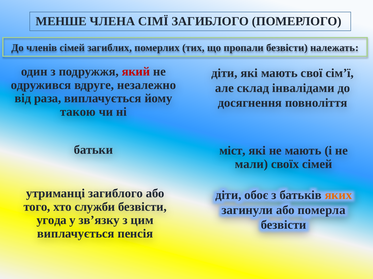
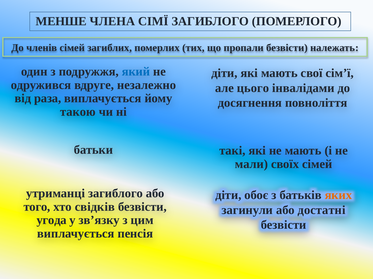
який colour: red -> blue (136, 72)
склад: склад -> цього (253, 88)
міст: міст -> такі (232, 151)
служби: служби -> свідків (95, 207)
померла: померла -> достатні (322, 211)
